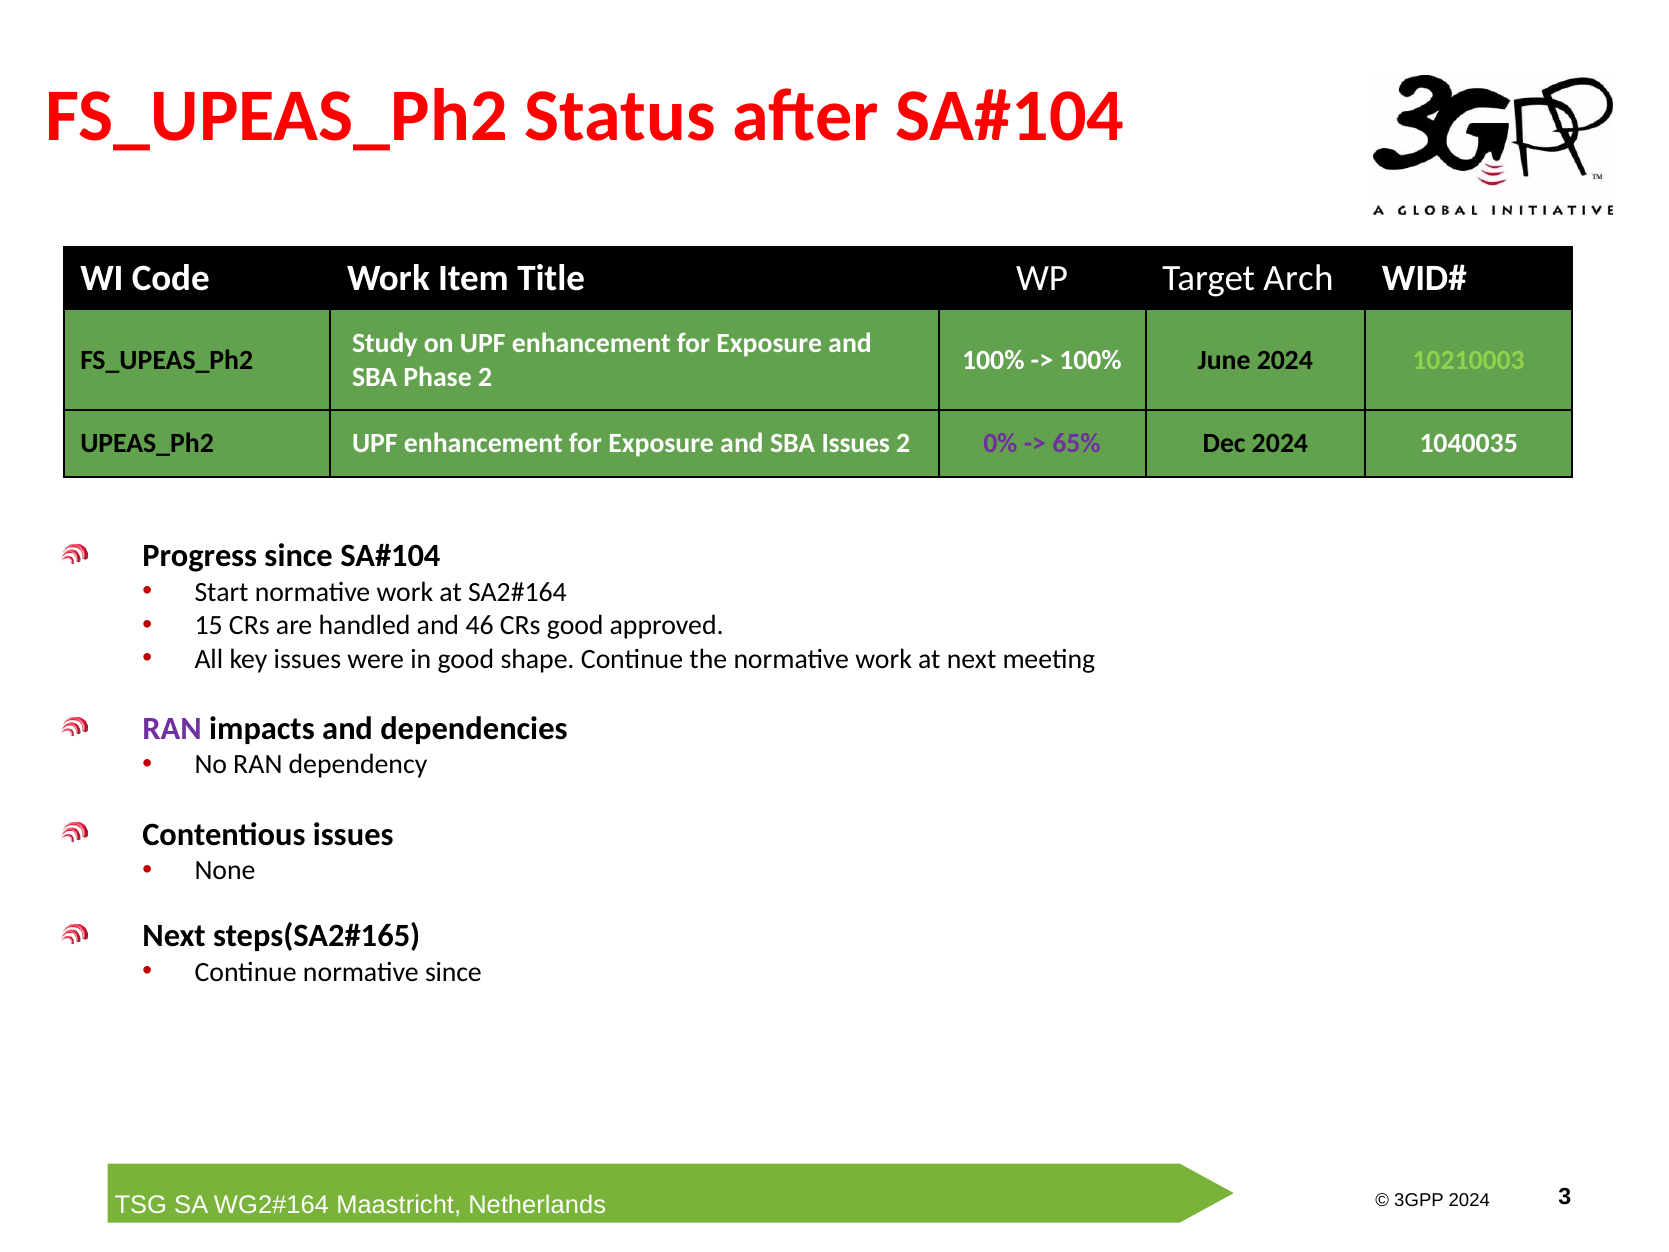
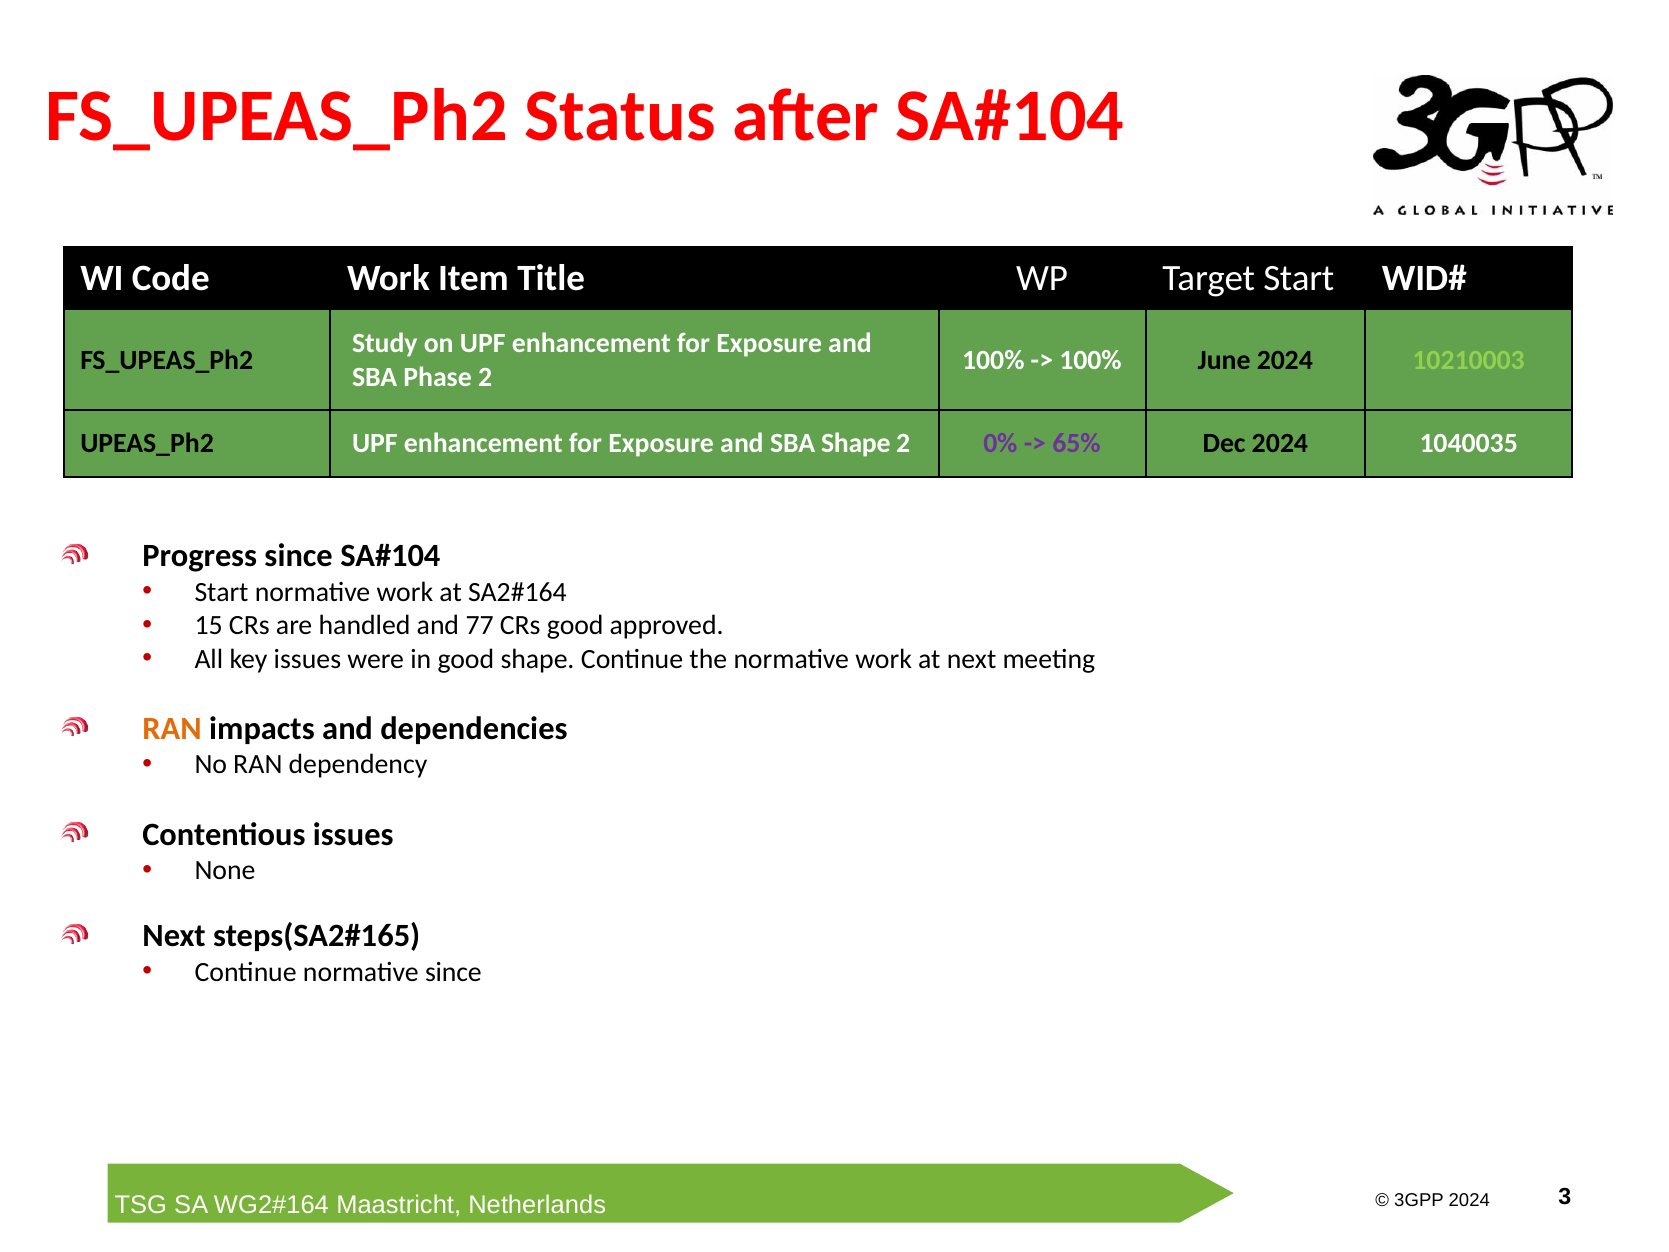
Target Arch: Arch -> Start (1299, 279)
SBA Issues: Issues -> Shape (856, 444)
46: 46 -> 77 (480, 625)
RAN colour: purple -> orange (172, 729)
